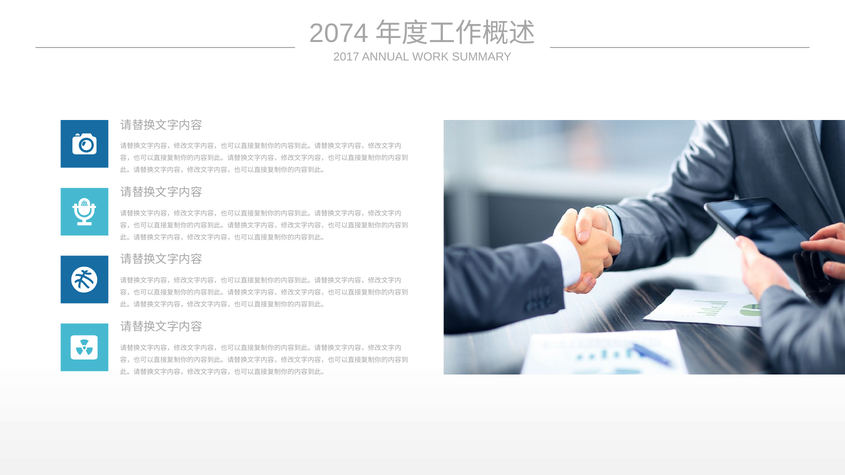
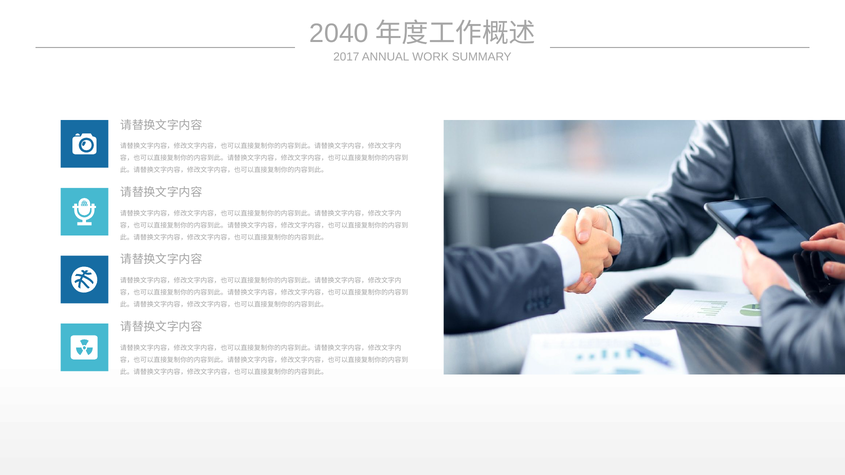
2074: 2074 -> 2040 (339, 33)
